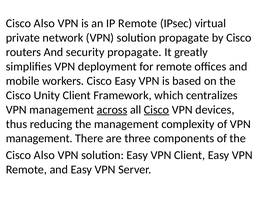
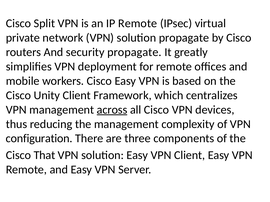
Also: Also -> Split (44, 23)
Cisco underline: present -> none (157, 110)
management: management -> configuration (39, 139)
Also: Also -> That (44, 156)
